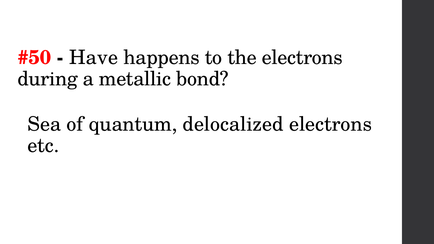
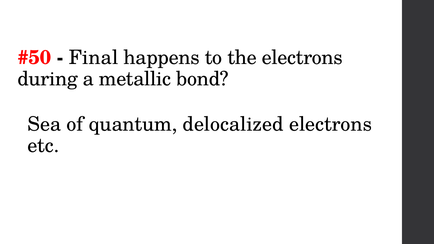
Have: Have -> Final (94, 57)
